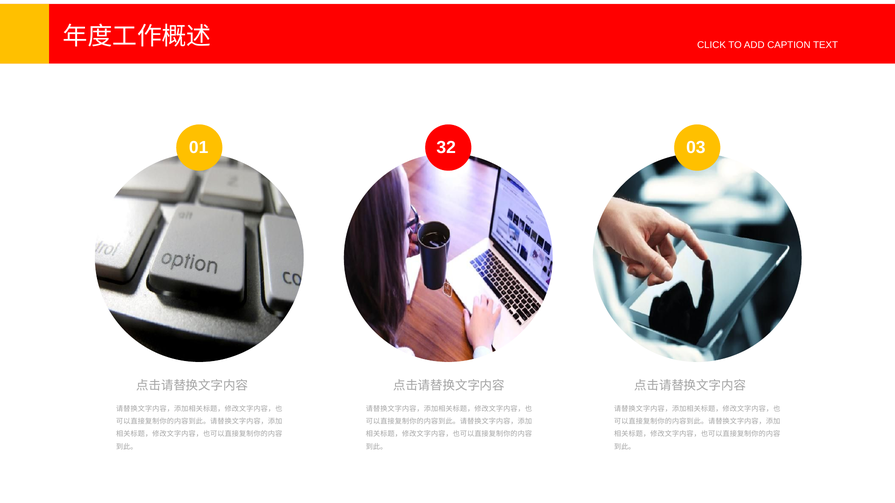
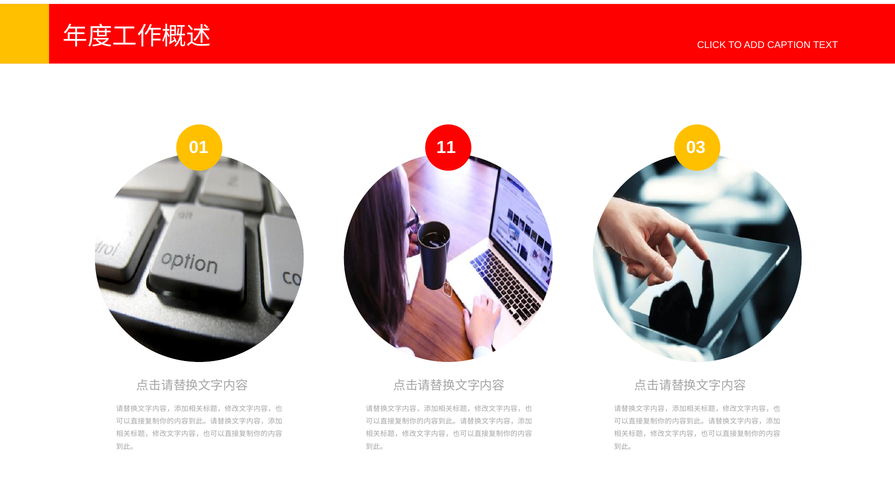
32: 32 -> 11 (446, 148)
